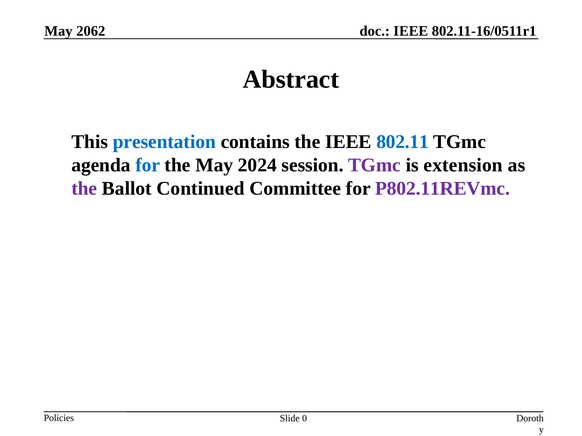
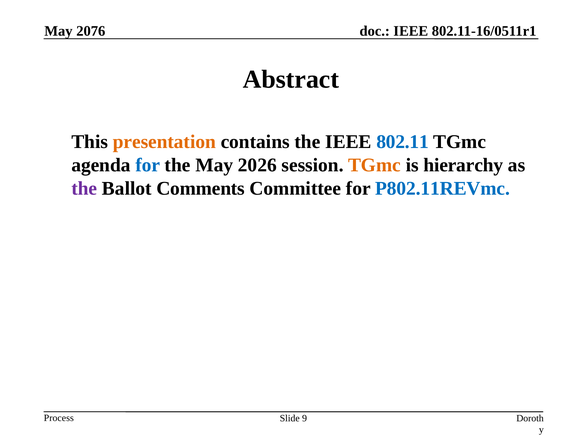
2062: 2062 -> 2076 (91, 31)
presentation colour: blue -> orange (164, 142)
2024: 2024 -> 2026 (257, 165)
TGmc colour: purple -> orange (374, 165)
extension: extension -> hierarchy (463, 165)
Continued: Continued -> Comments (201, 189)
P802.11REVmc colour: purple -> blue (443, 189)
Policies: Policies -> Process (59, 419)
0: 0 -> 9 (305, 419)
